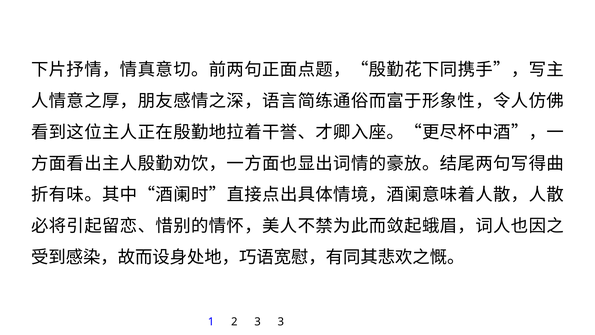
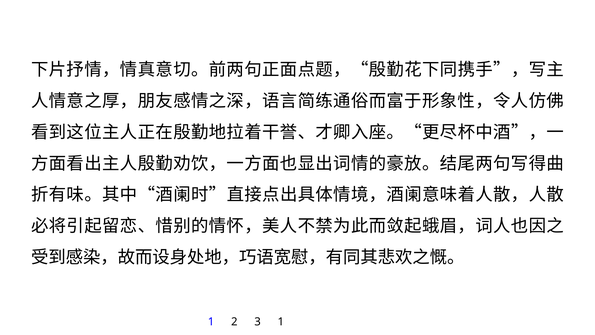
3 3: 3 -> 1 (281, 322)
